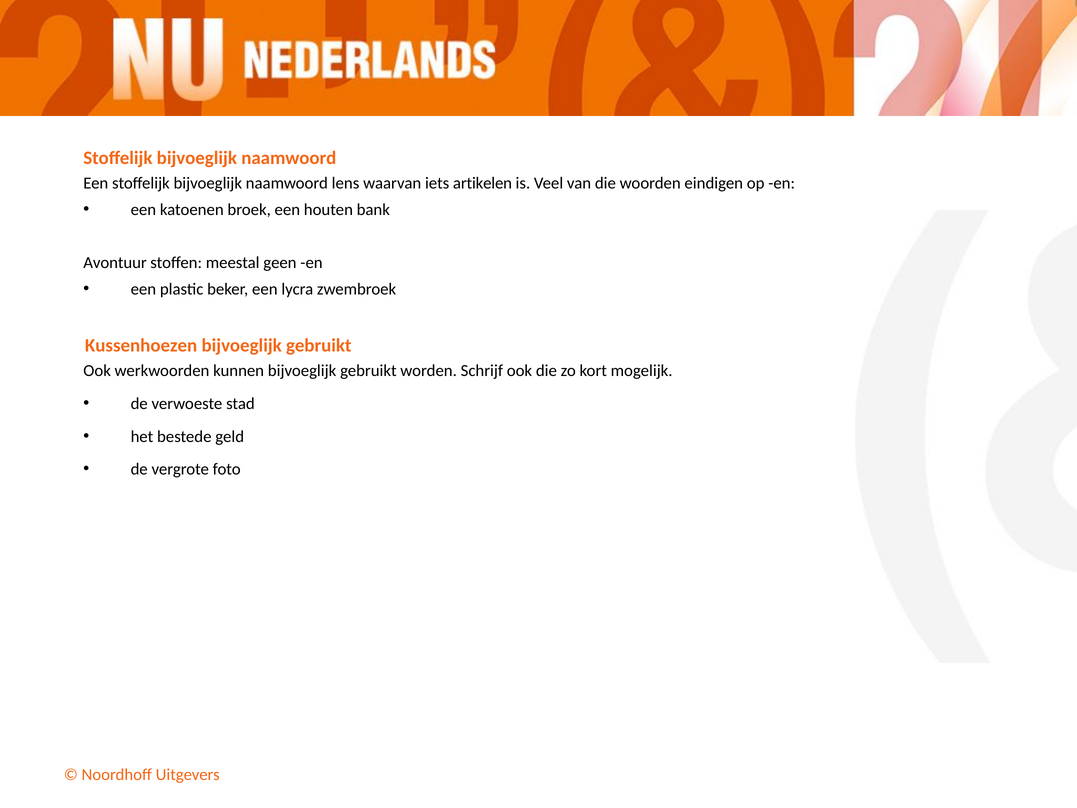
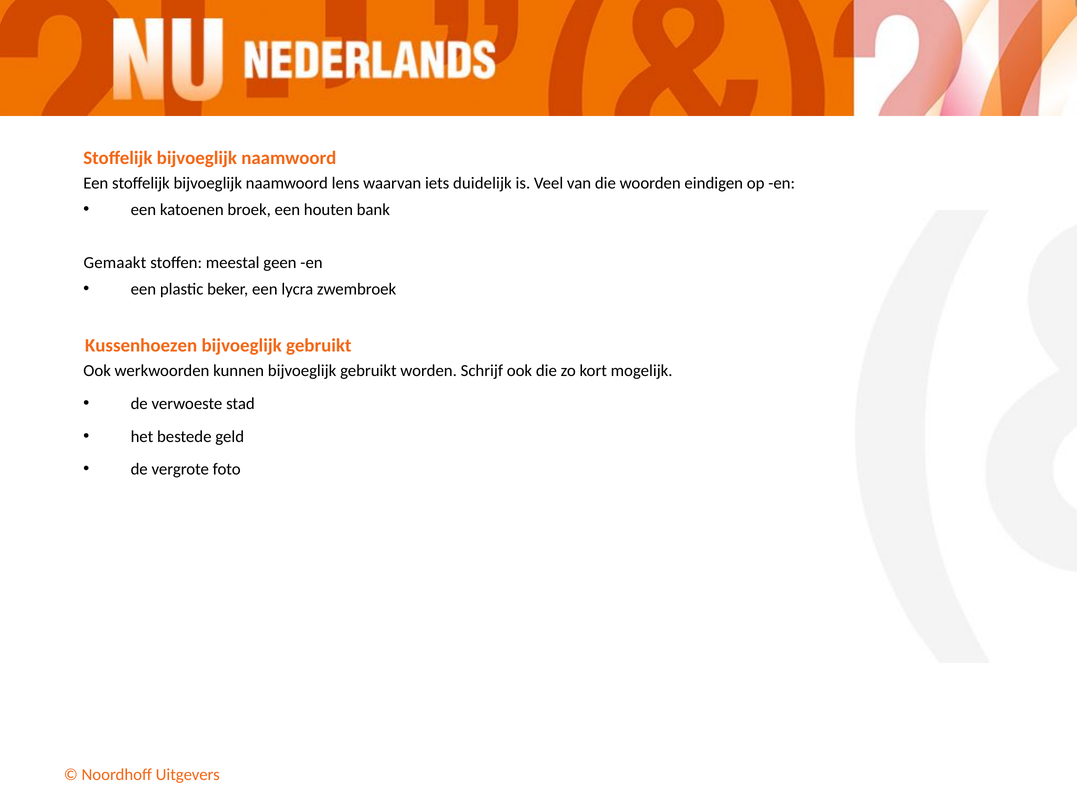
artikelen: artikelen -> duidelijk (482, 183)
Avontuur: Avontuur -> Gemaakt (115, 263)
